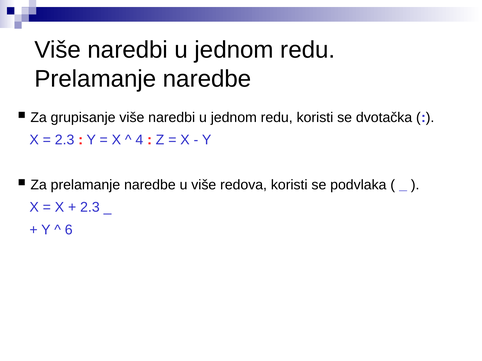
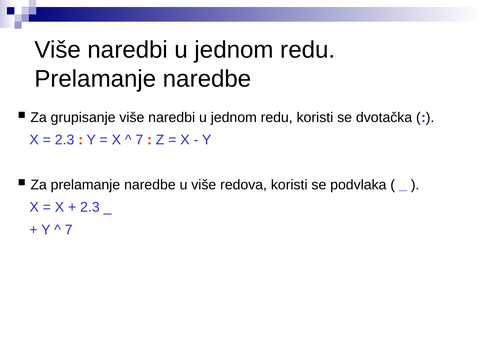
4: 4 -> 7 (139, 140)
6: 6 -> 7 (69, 230)
